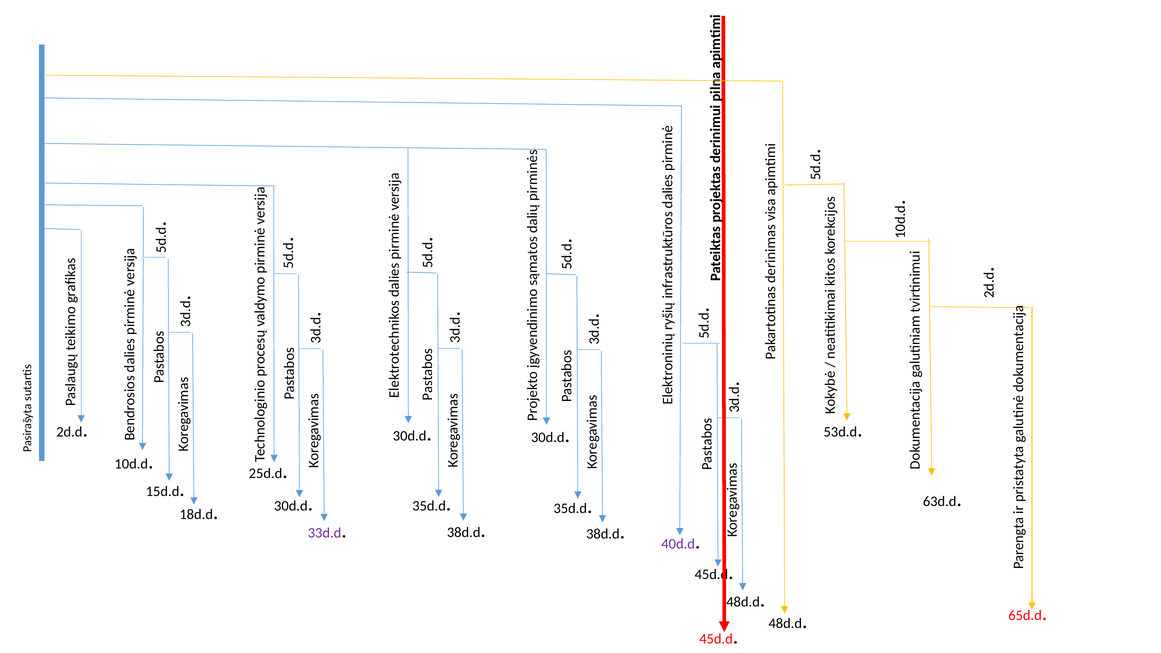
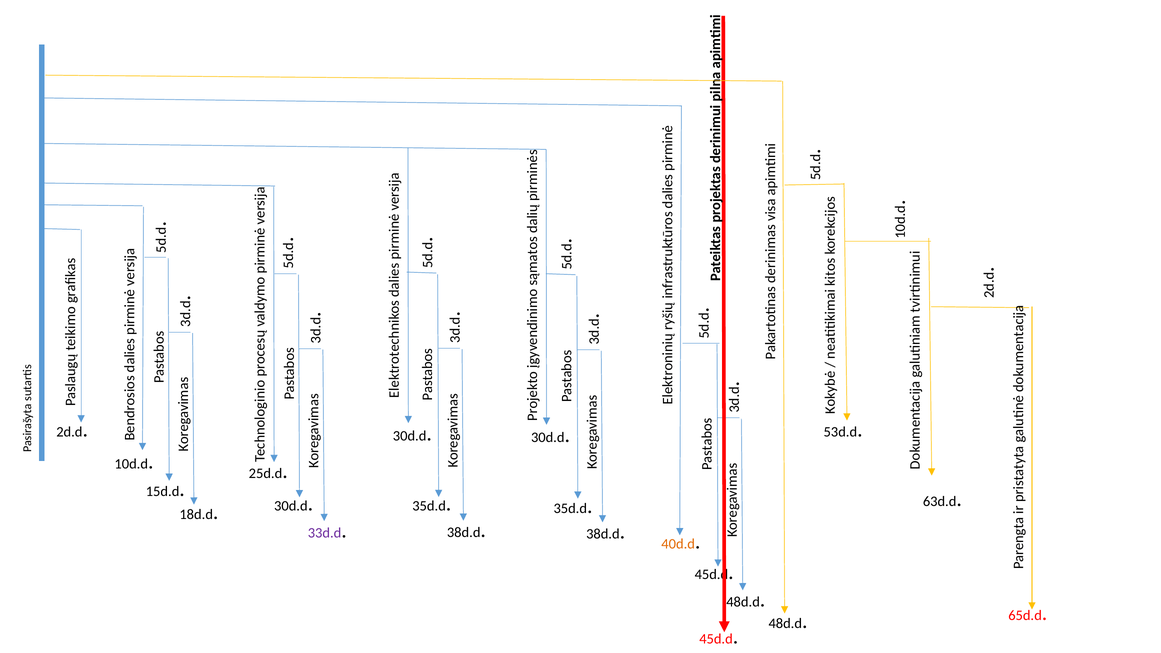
40d.d colour: purple -> orange (678, 544)
